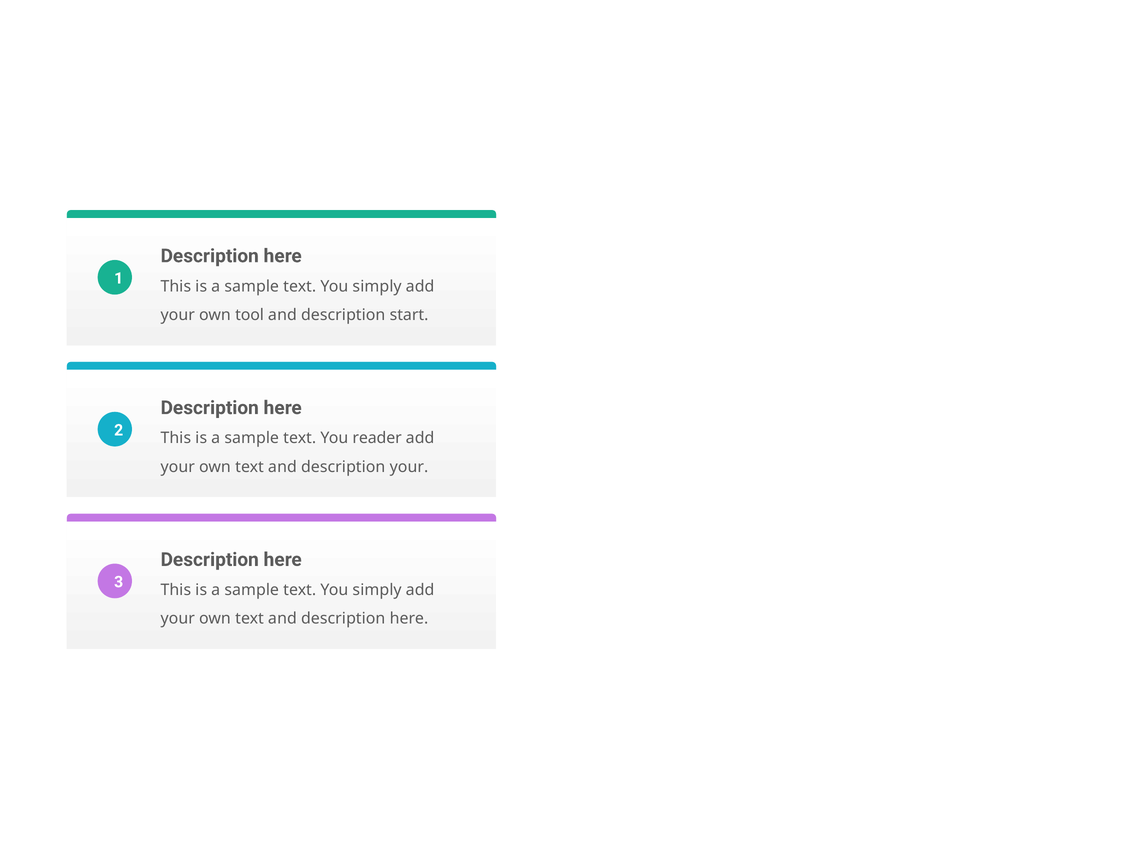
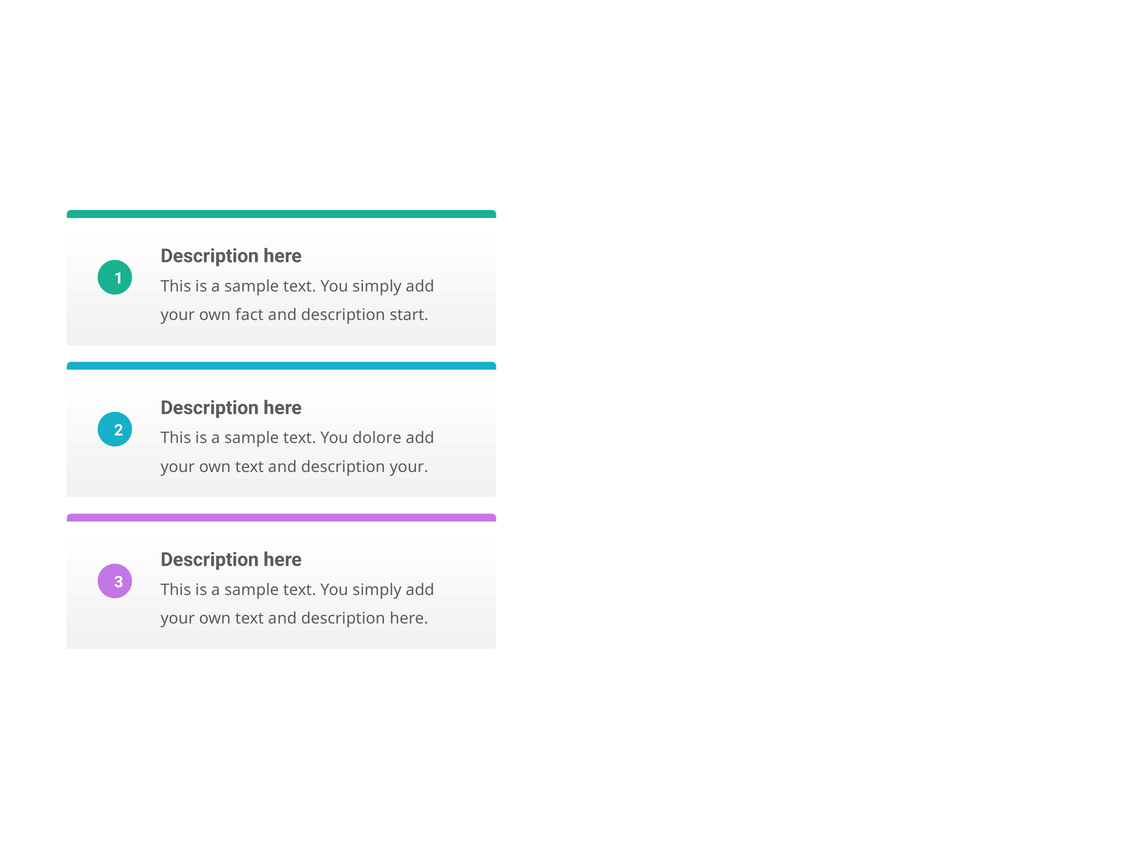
tool: tool -> fact (249, 315)
reader: reader -> dolore (377, 438)
